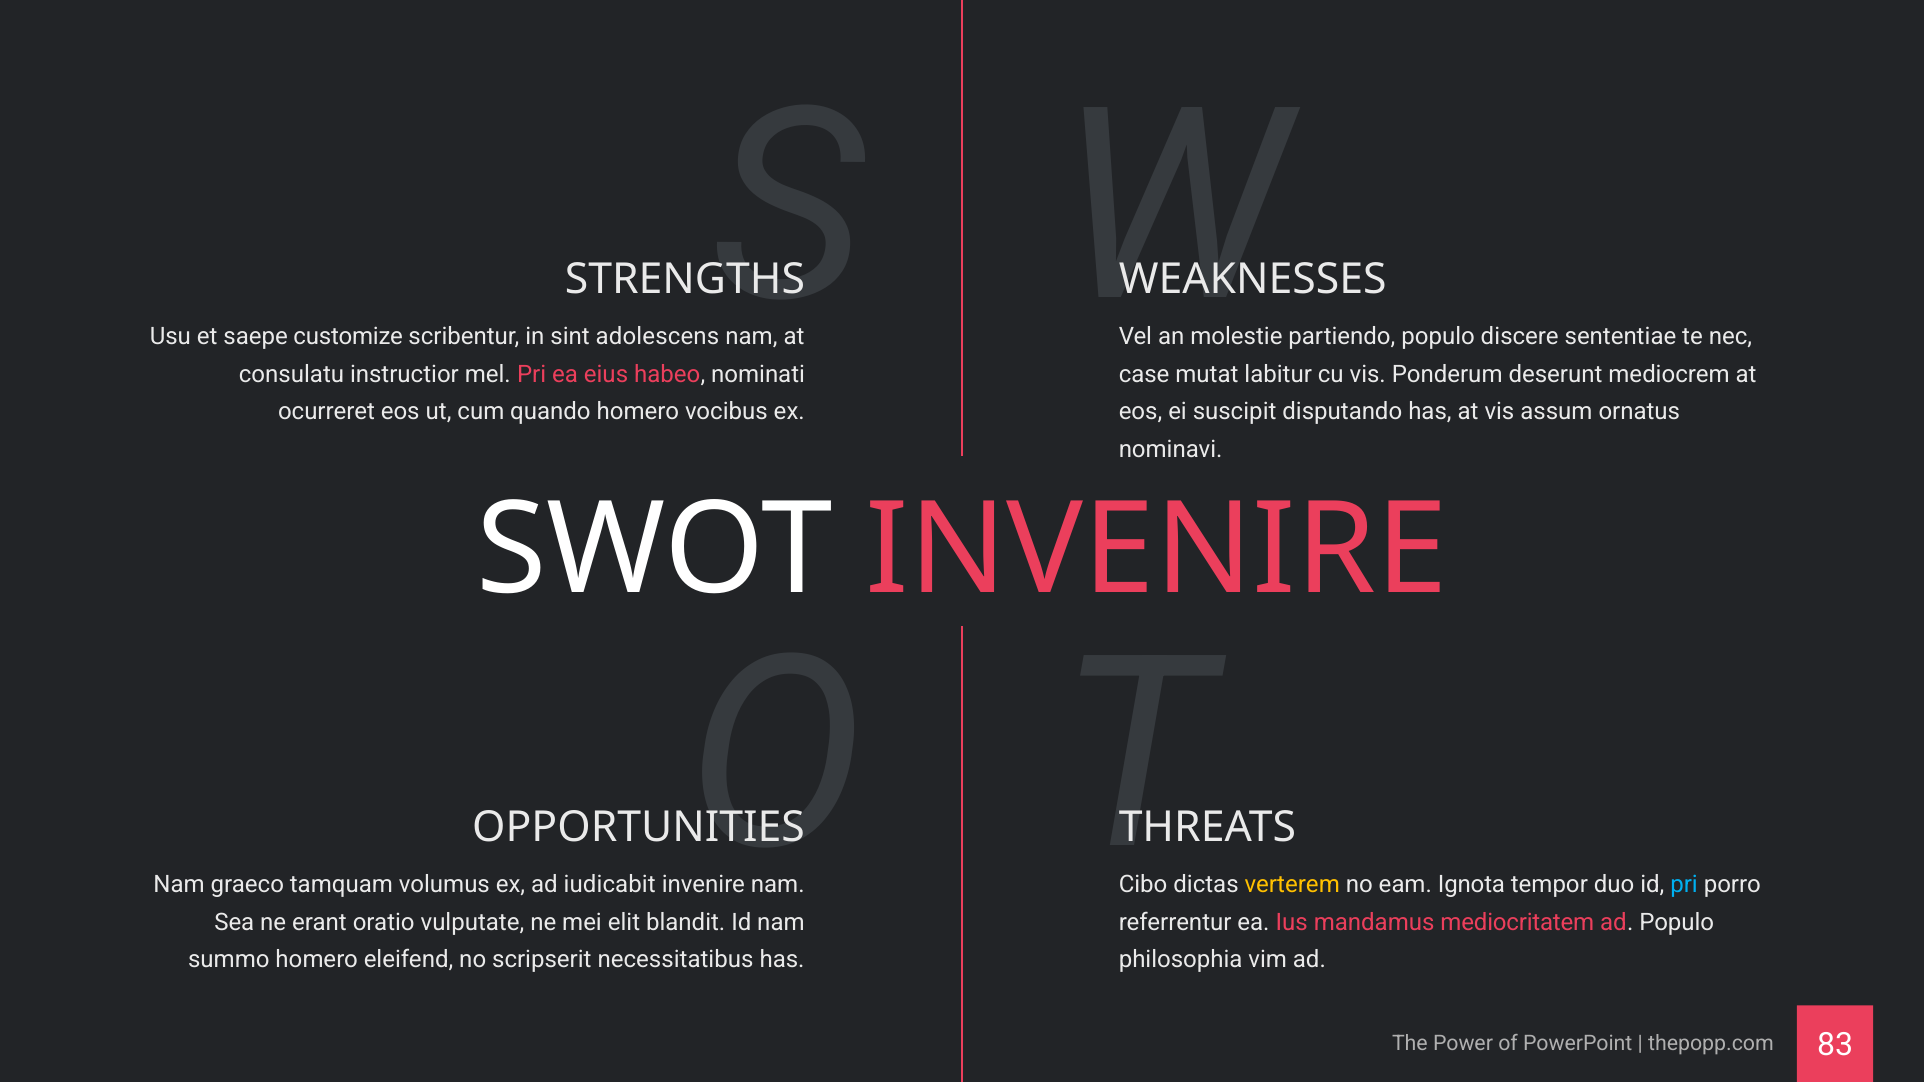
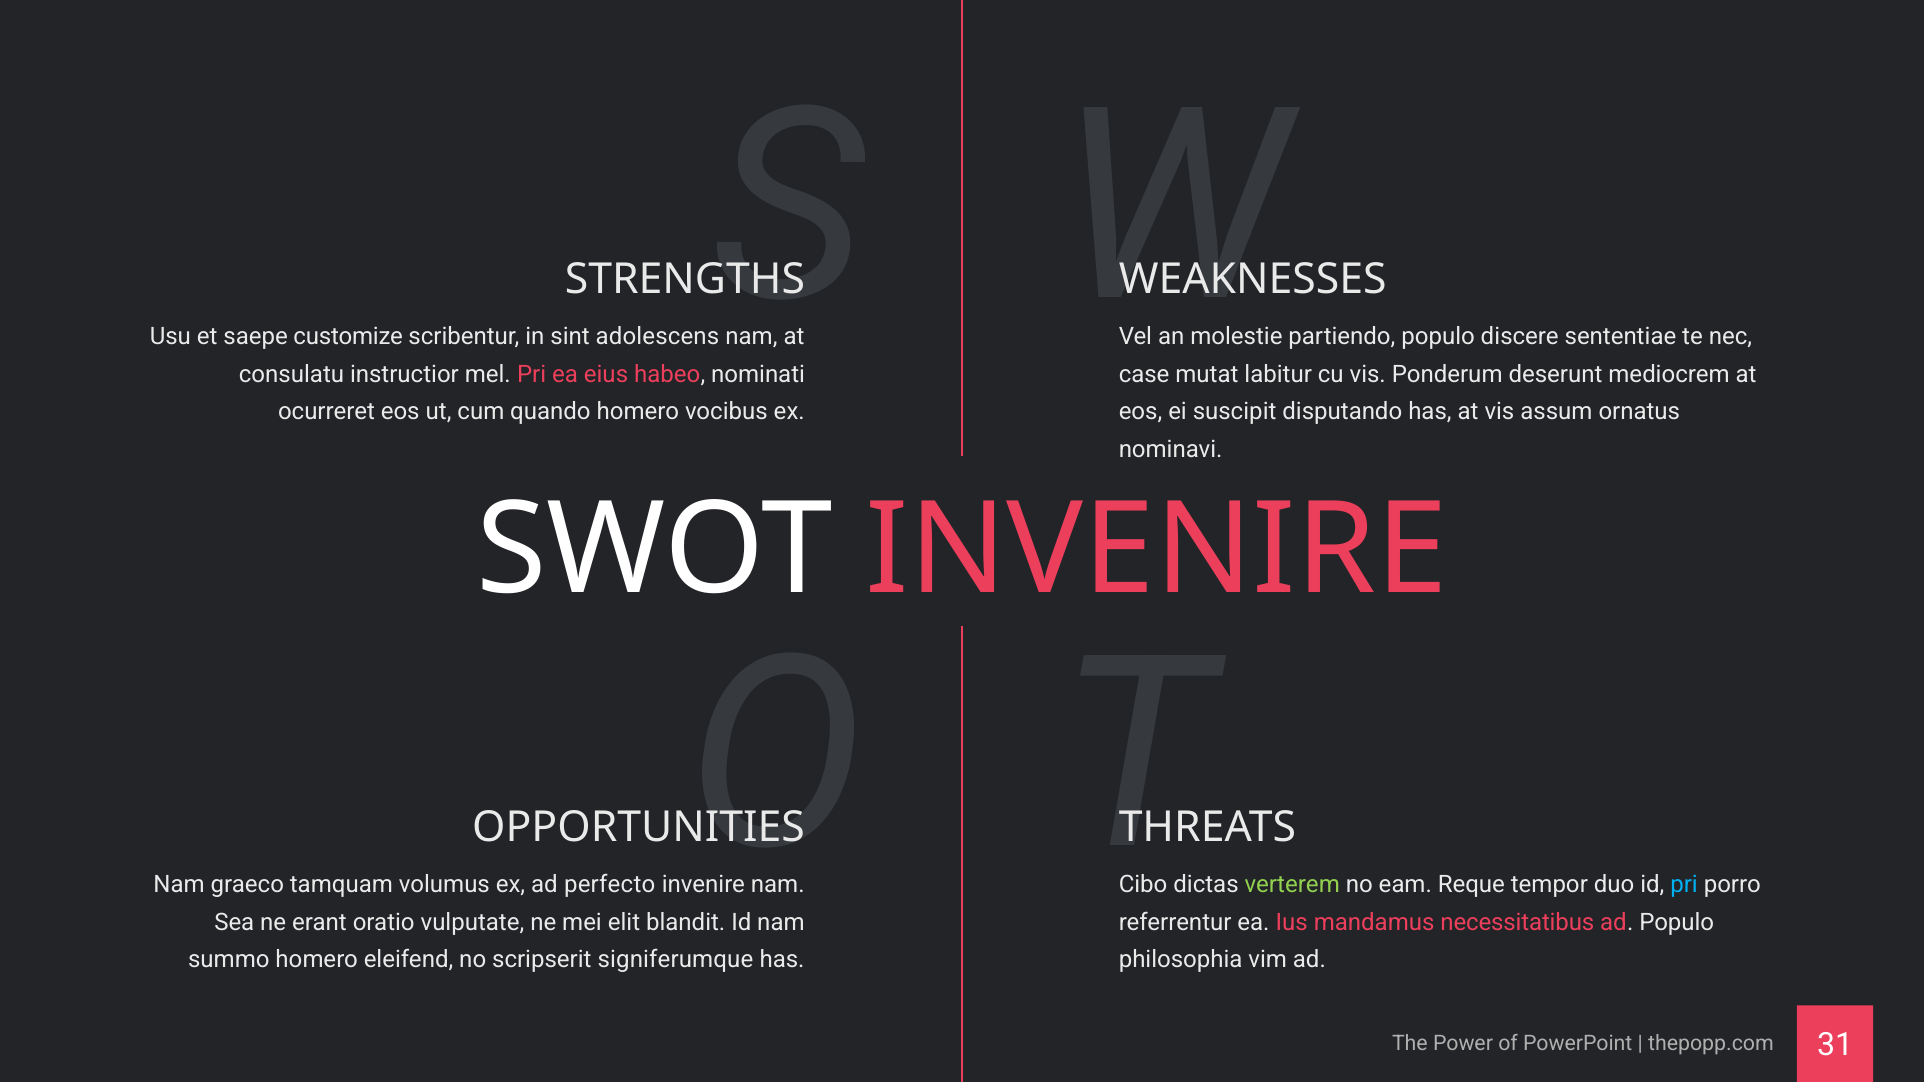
iudicabit: iudicabit -> perfecto (610, 885)
verterem colour: yellow -> light green (1292, 885)
Ignota: Ignota -> Reque (1471, 885)
mediocritatem: mediocritatem -> necessitatibus (1517, 922)
necessitatibus: necessitatibus -> signiferumque (675, 960)
83: 83 -> 31 (1835, 1045)
